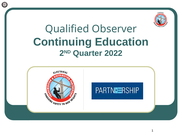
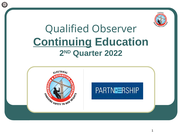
Continuing underline: none -> present (62, 42)
